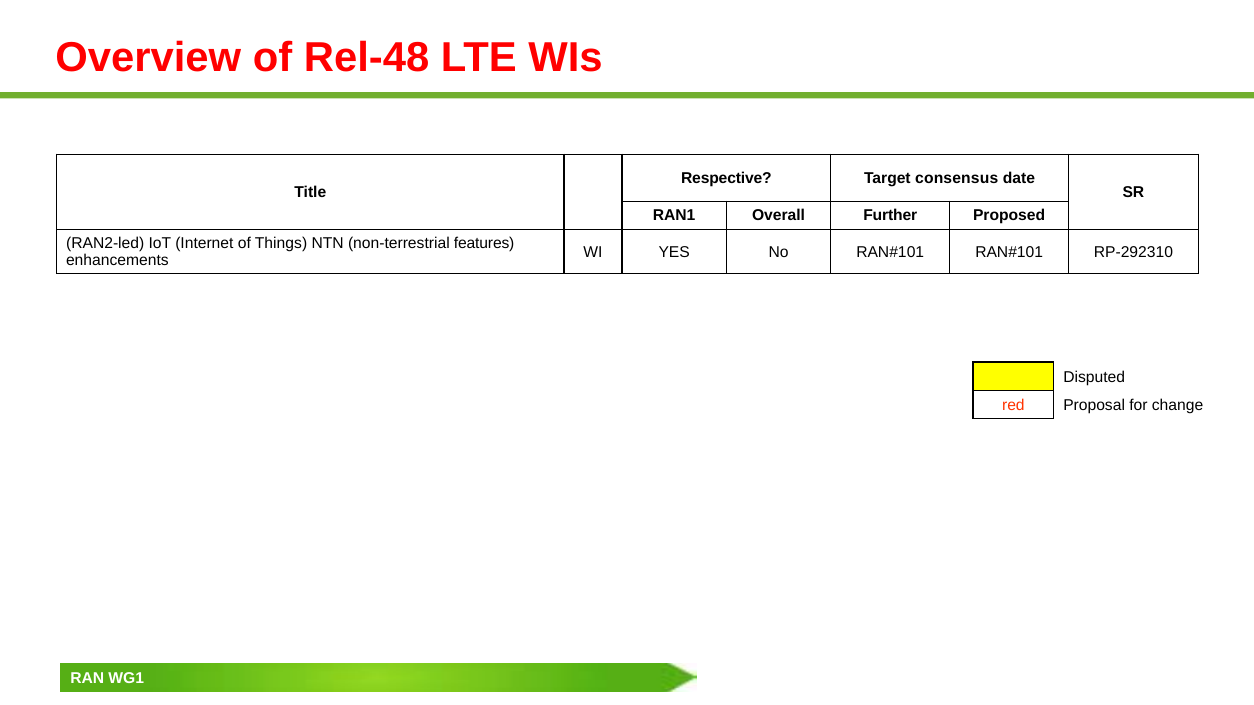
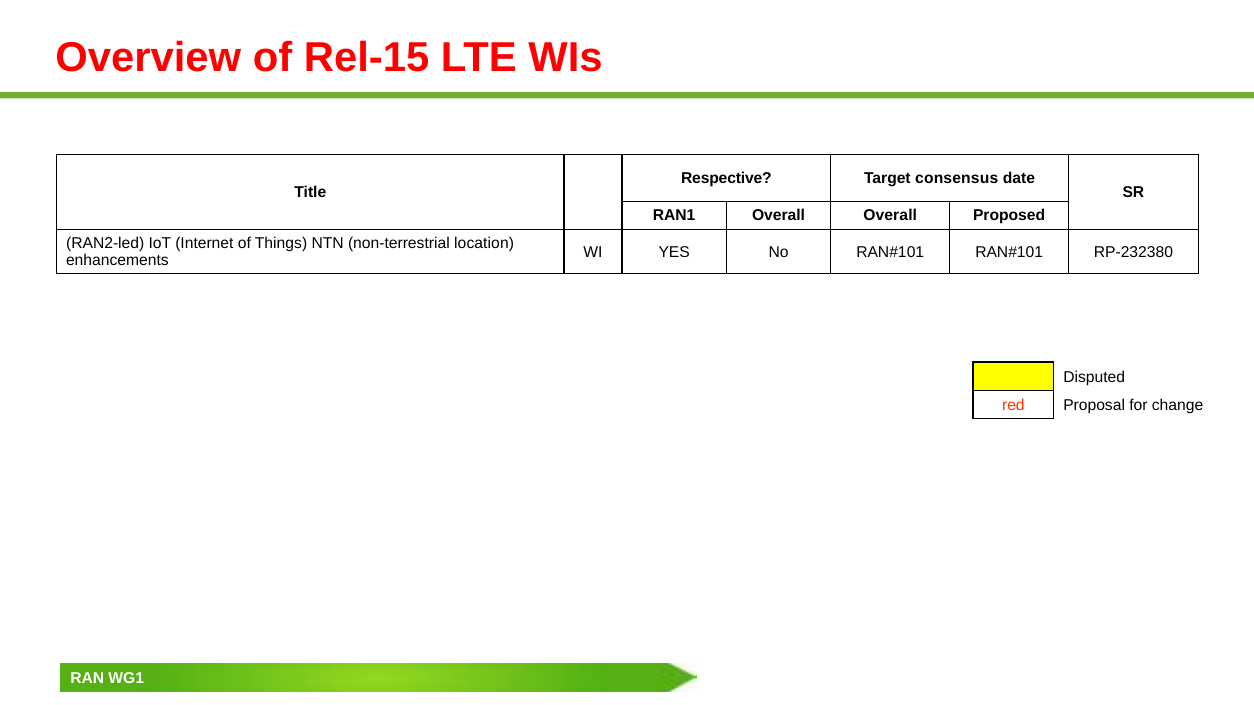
Rel-48: Rel-48 -> Rel-15 (367, 57)
Overall Further: Further -> Overall (890, 216)
features: features -> location (484, 243)
RP-292310: RP-292310 -> RP-232380 (1133, 252)
